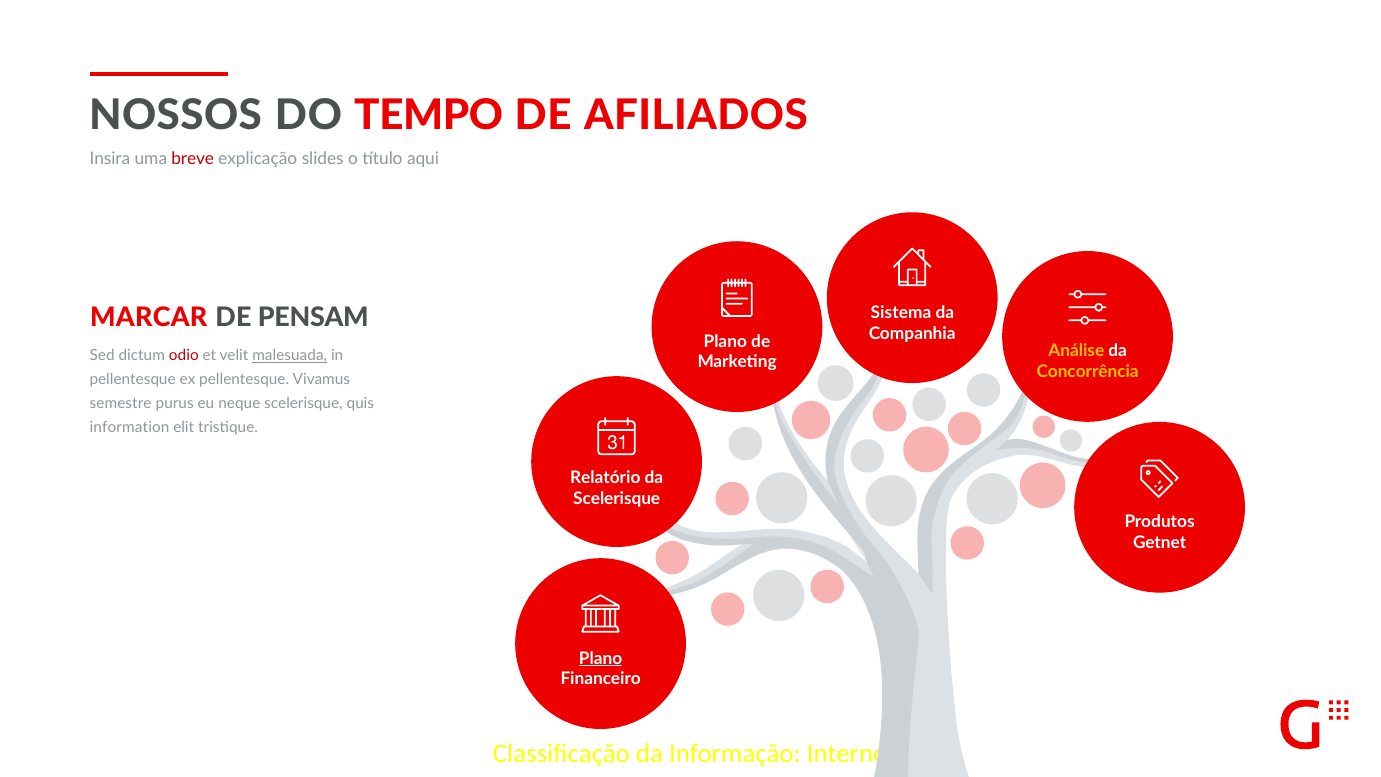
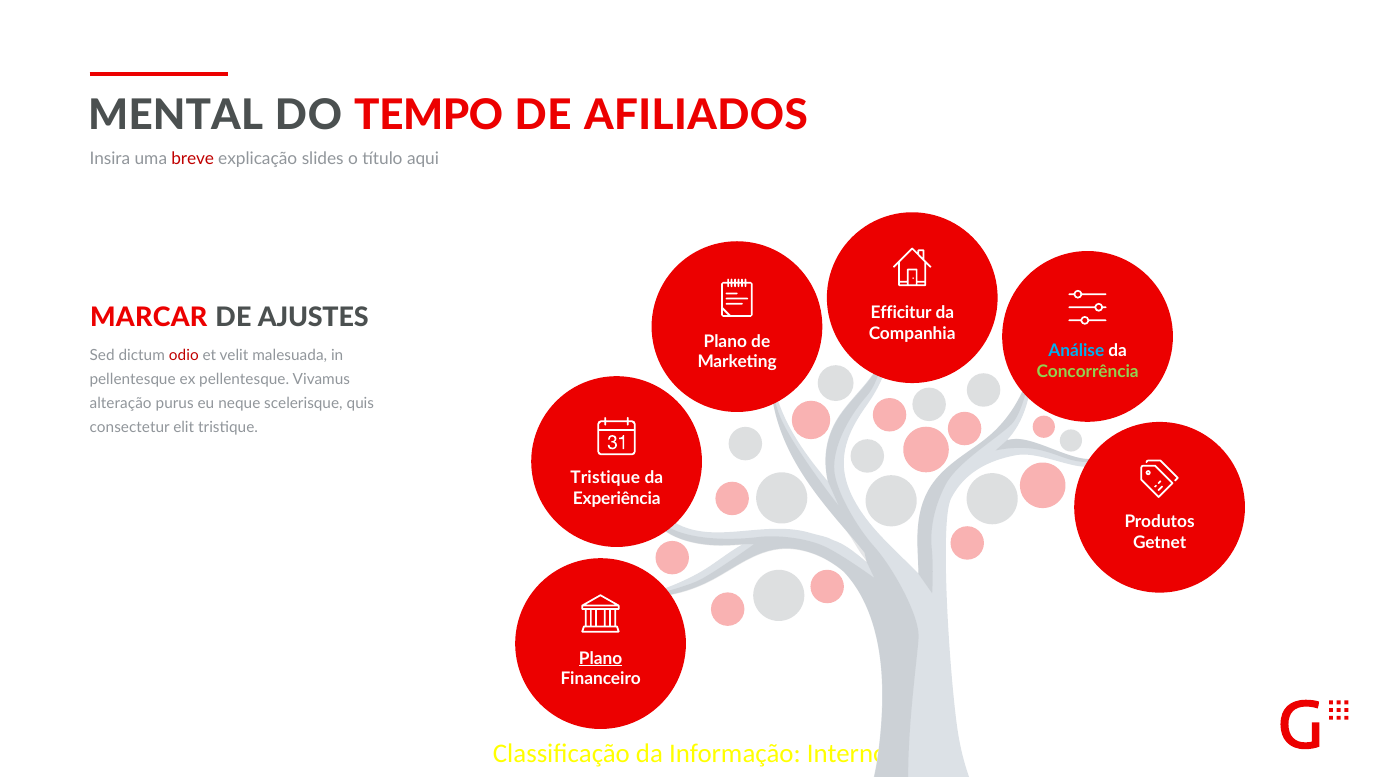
NOSSOS: NOSSOS -> MENTAL (176, 115)
Sistema: Sistema -> Efficitur (901, 312)
PENSAM: PENSAM -> AJUSTES (313, 317)
Análise colour: yellow -> light blue (1076, 351)
malesuada underline: present -> none (290, 355)
Concorrência colour: yellow -> light green (1088, 372)
semestre: semestre -> alteração (121, 403)
information: information -> consectetur (130, 427)
Relatório: Relatório -> Tristique (605, 478)
Scelerisque: Scelerisque -> Experiência (617, 499)
